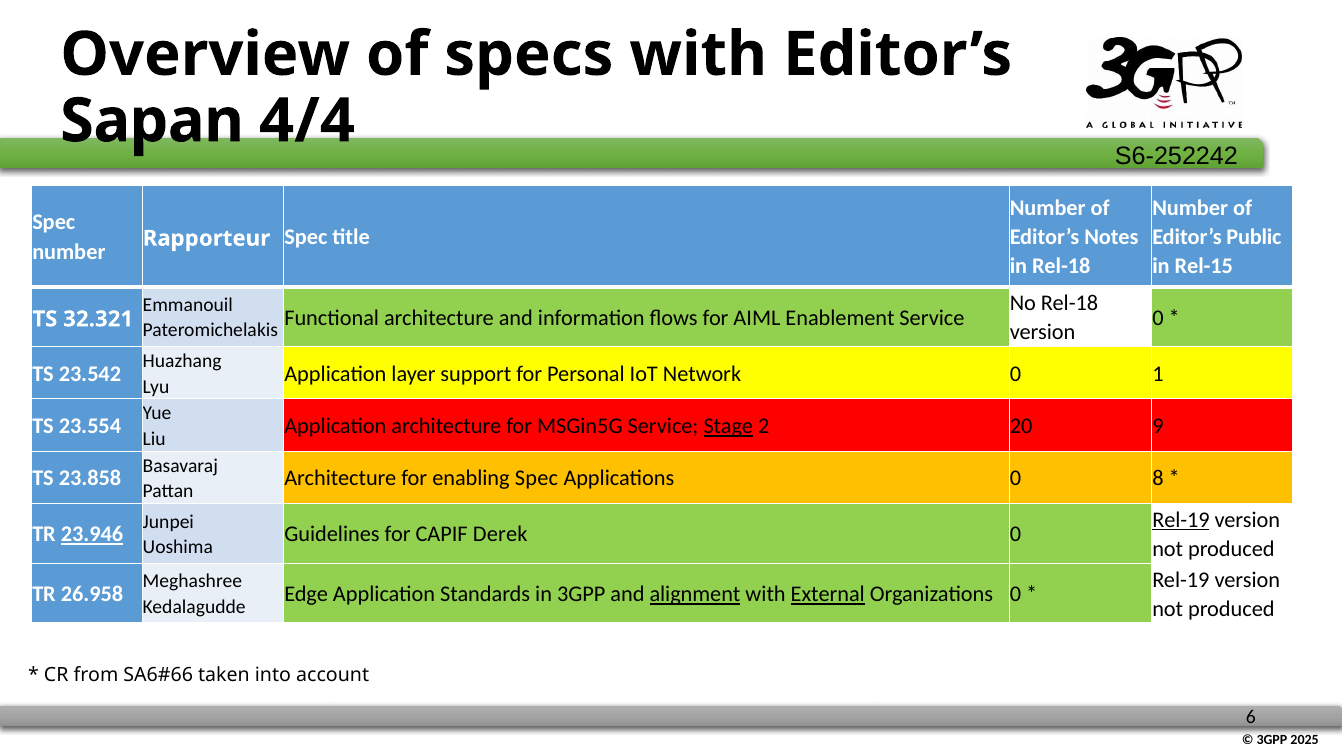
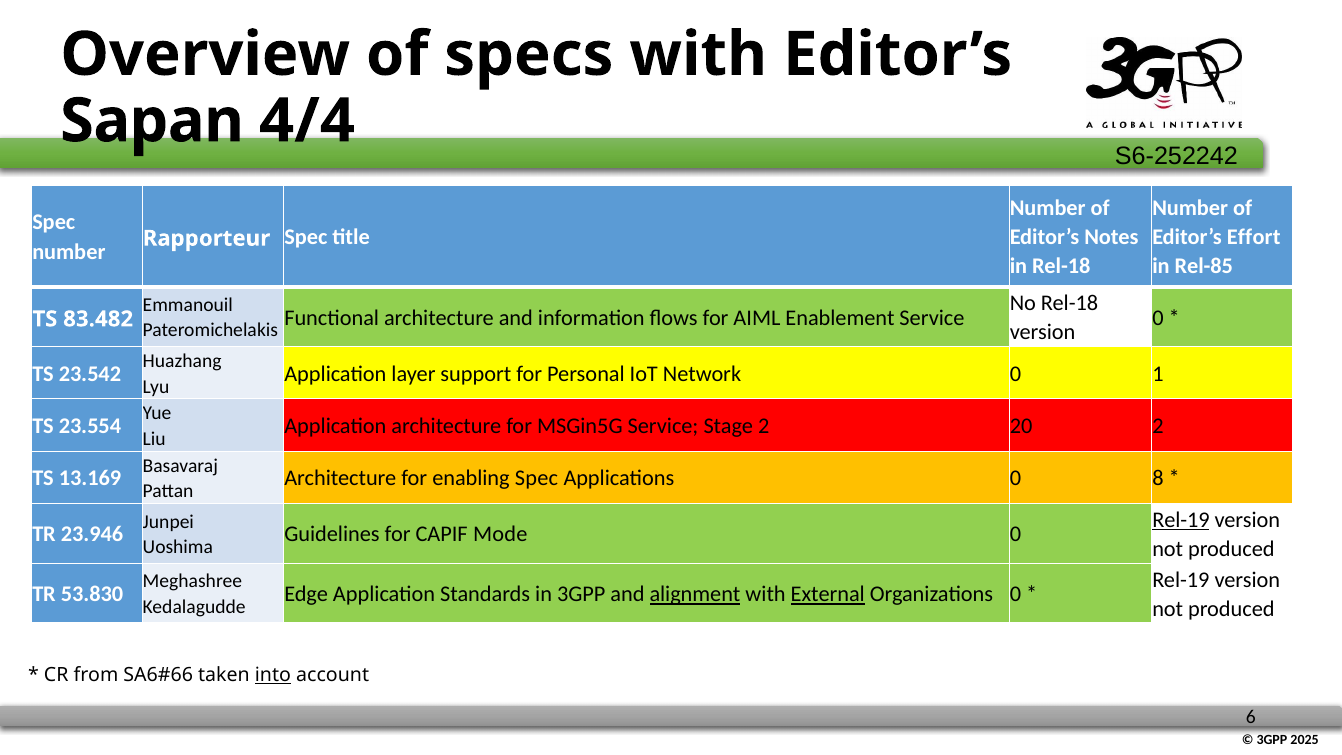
Public: Public -> Effort (1254, 237)
Rel-15: Rel-15 -> Rel-85 (1204, 266)
32.321: 32.321 -> 83.482 (98, 319)
Stage underline: present -> none (728, 426)
20 9: 9 -> 2 (1158, 426)
23.858: 23.858 -> 13.169 (90, 478)
23.946 underline: present -> none (92, 534)
Derek: Derek -> Mode (500, 534)
26.958: 26.958 -> 53.830 (92, 594)
into underline: none -> present (273, 675)
